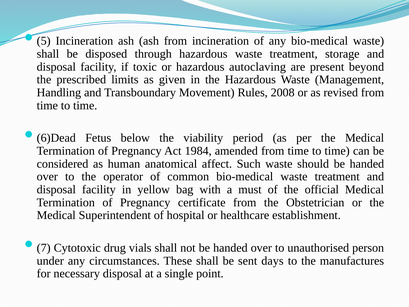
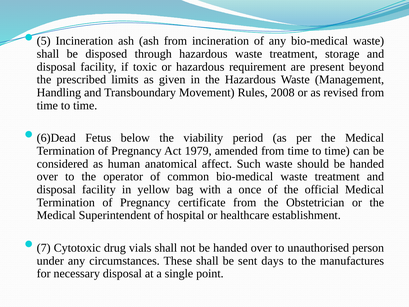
autoclaving: autoclaving -> requirement (258, 67)
1984: 1984 -> 1979 (198, 151)
must: must -> once (250, 189)
